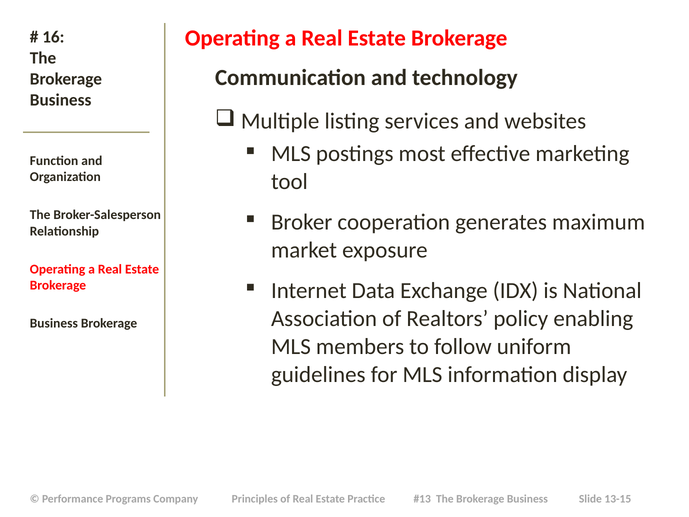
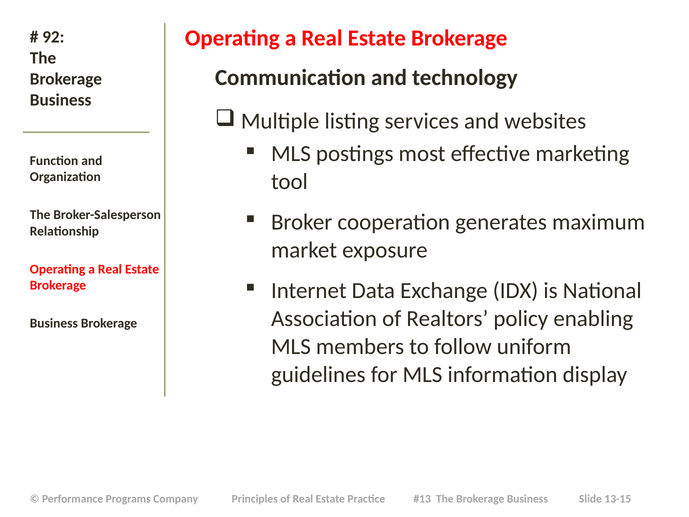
16: 16 -> 92 (53, 37)
